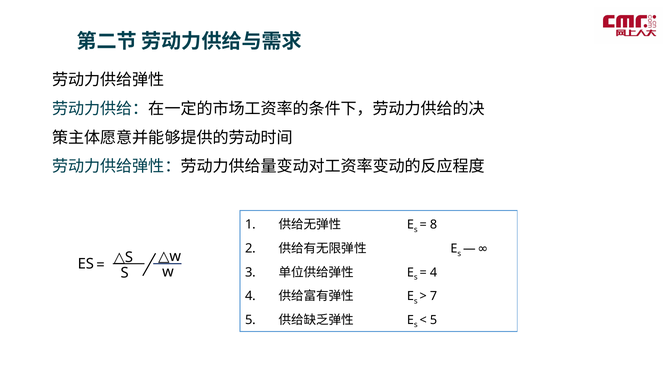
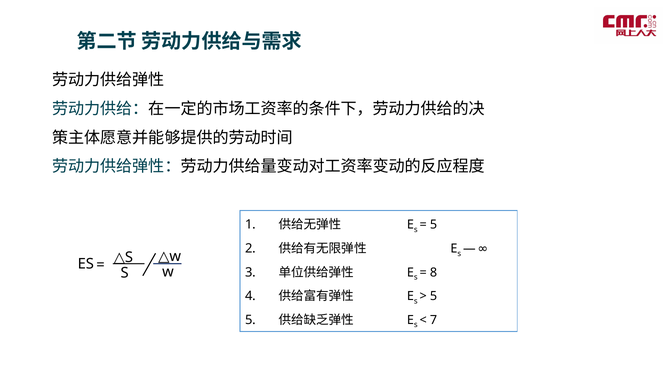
8: 8 -> 5 (434, 225)
4: 4 -> 8 (434, 273)
7: 7 -> 5 (434, 297)
5: 5 -> 7 (434, 320)
